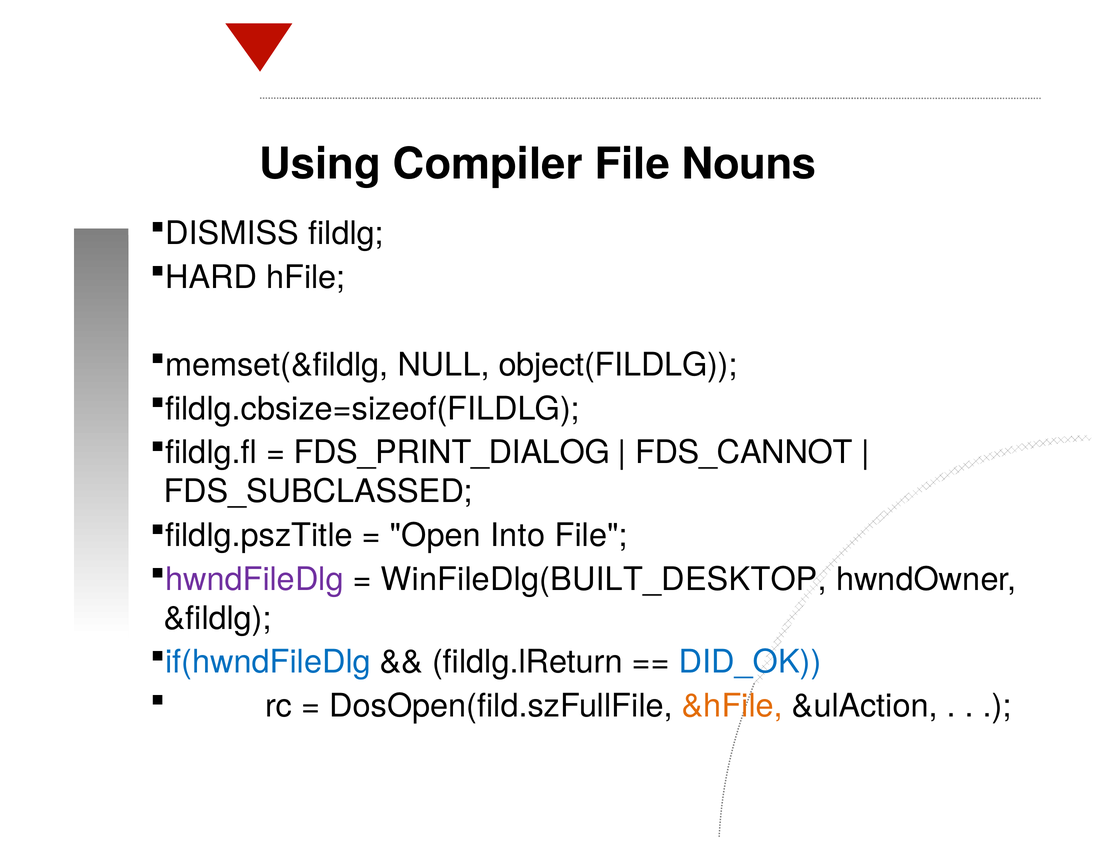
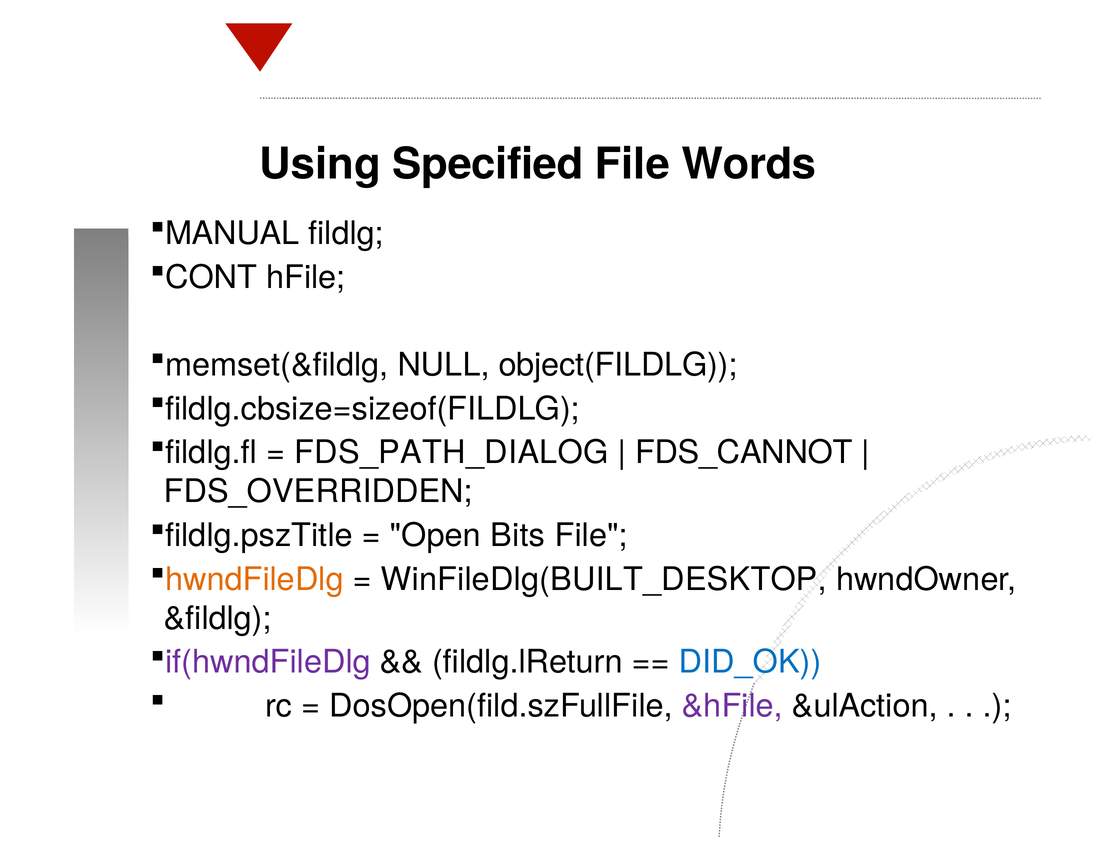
Compiler: Compiler -> Specified (488, 164)
Nouns: Nouns -> Words (749, 164)
DISMISS: DISMISS -> MANUAL (232, 233)
HARD: HARD -> CONT (211, 277)
FDS_PRINT_DIALOG: FDS_PRINT_DIALOG -> FDS_PATH_DIALOG (451, 453)
FDS_SUBCLASSED: FDS_SUBCLASSED -> FDS_OVERRIDDEN (318, 492)
Into: Into -> Bits (518, 535)
hwndFileDlg colour: purple -> orange (254, 579)
if(hwndFileDlg colour: blue -> purple (268, 662)
&hFile colour: orange -> purple (732, 706)
